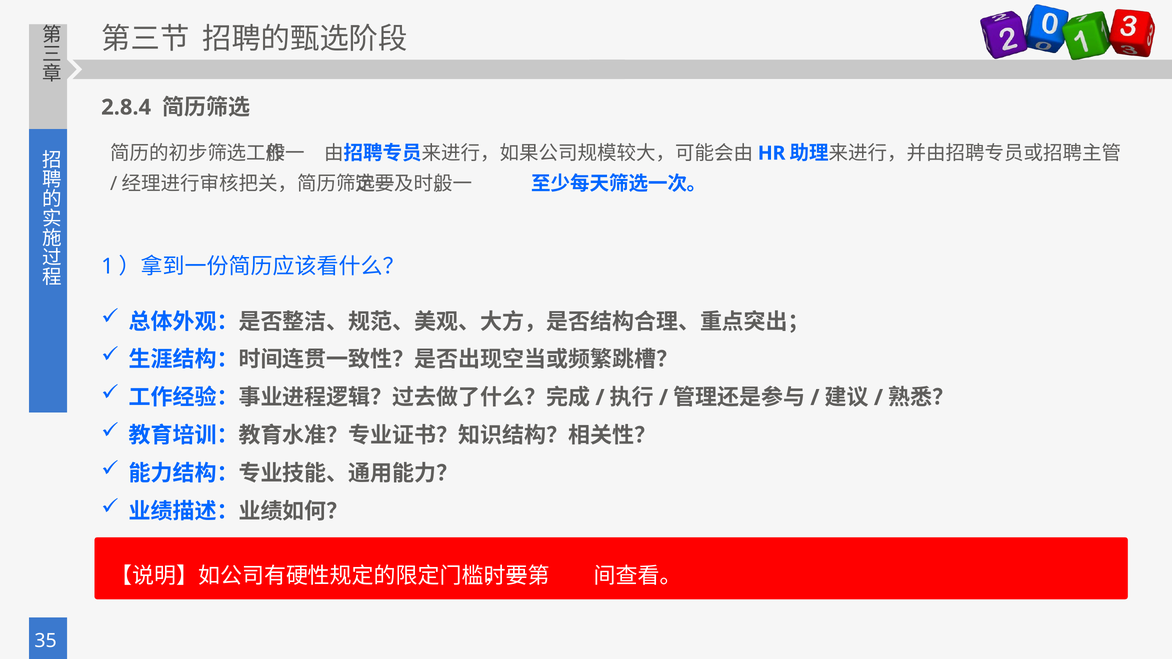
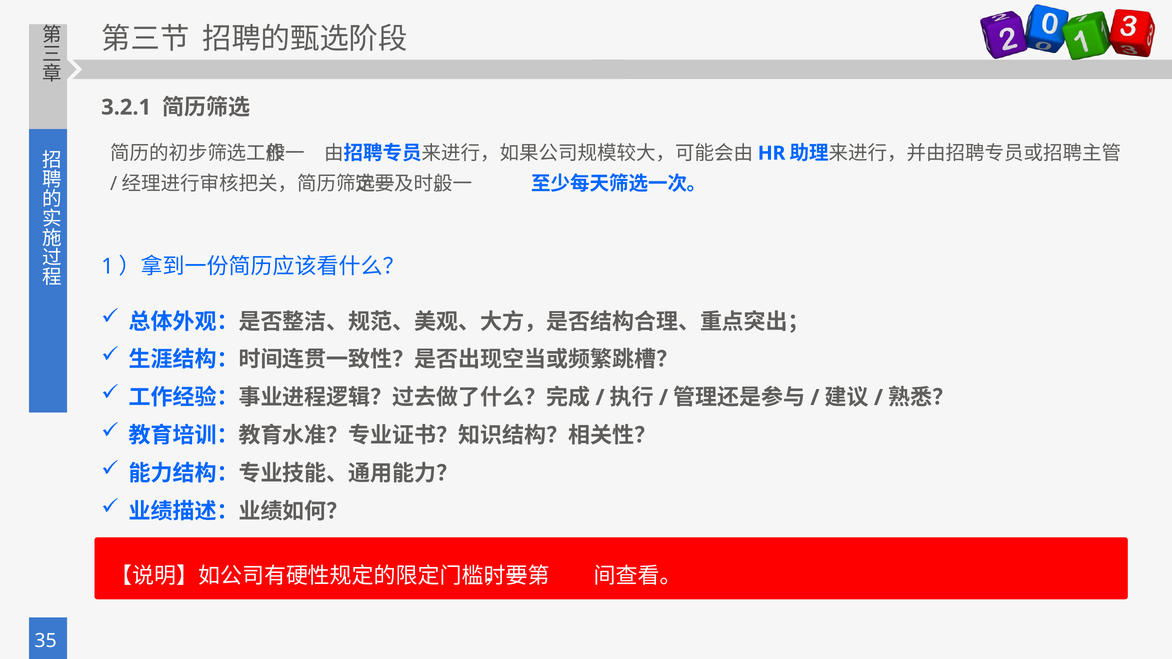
2.8.4: 2.8.4 -> 3.2.1 (126, 107)
